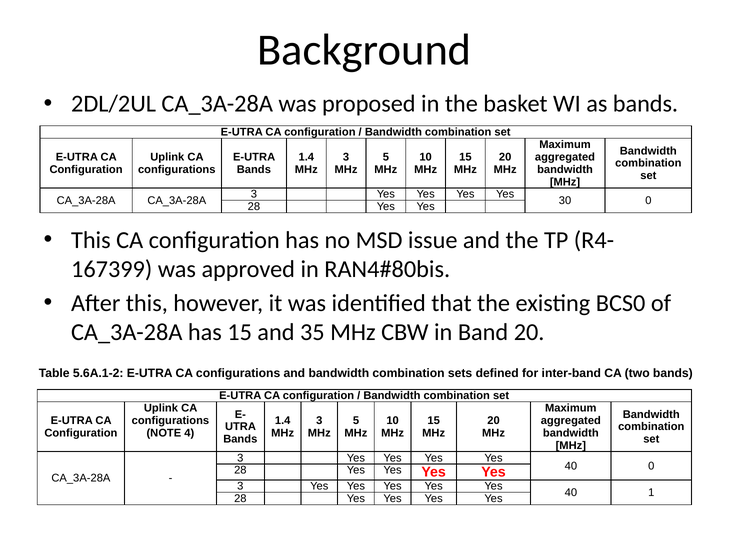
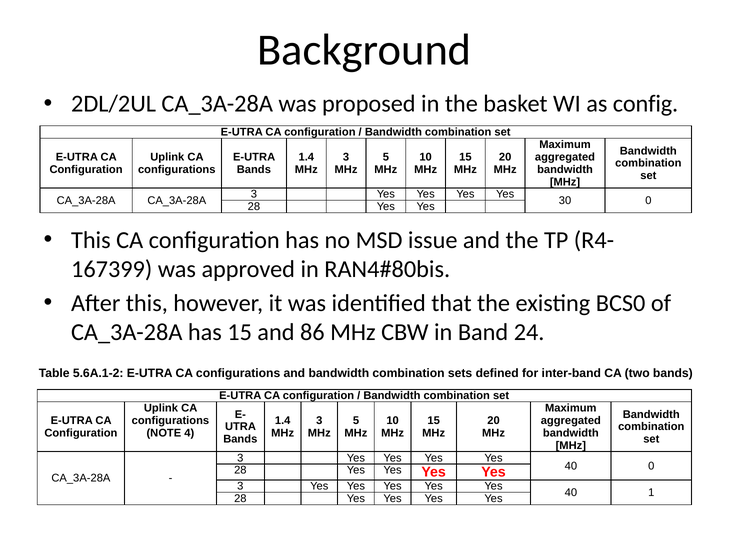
as bands: bands -> config (646, 104)
35: 35 -> 86 (312, 332)
Band 20: 20 -> 24 (529, 332)
